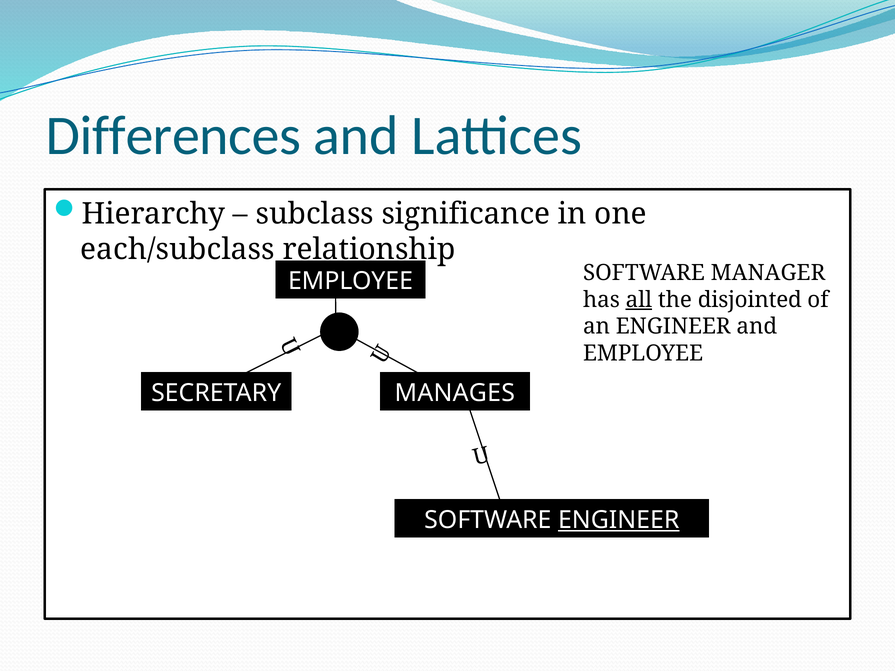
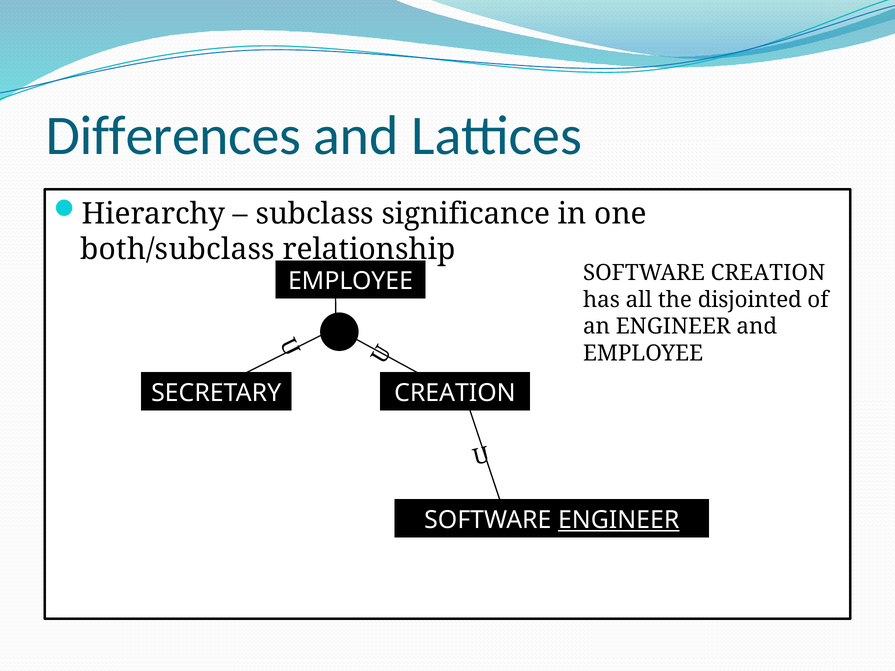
each/subclass: each/subclass -> both/subclass (178, 250)
SOFTWARE MANAGER: MANAGER -> CREATION (768, 273)
all underline: present -> none (639, 300)
MANAGES: MANAGES -> CREATION (455, 393)
